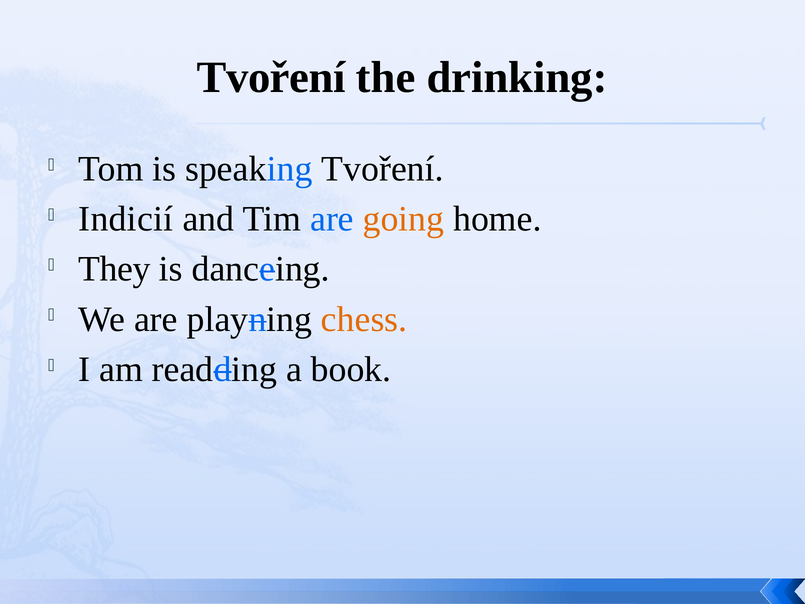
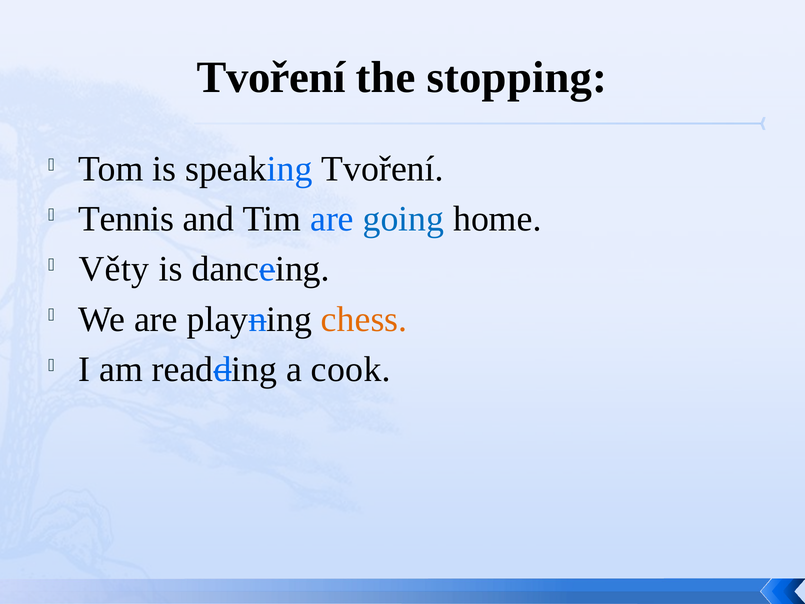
drinking: drinking -> stopping (517, 78)
Indicií: Indicií -> Tennis (126, 219)
going colour: orange -> blue (403, 219)
They: They -> Věty (114, 269)
book: book -> cook (351, 369)
